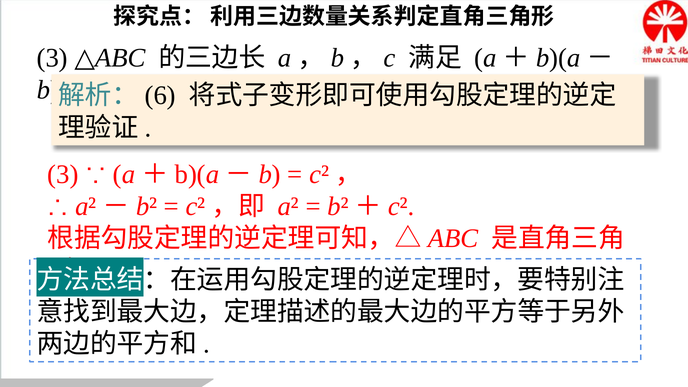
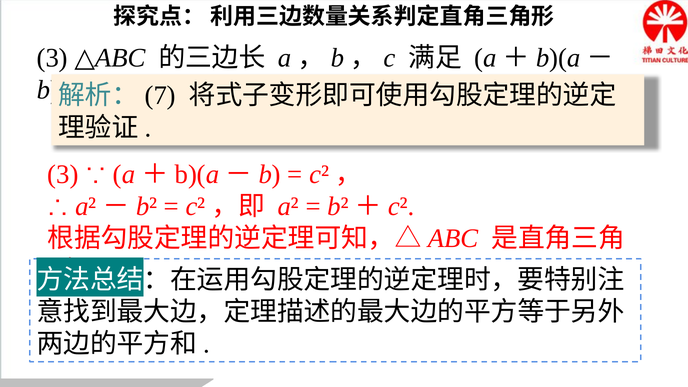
6: 6 -> 7 (160, 96)
